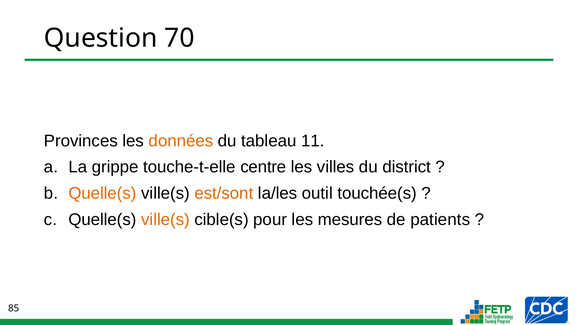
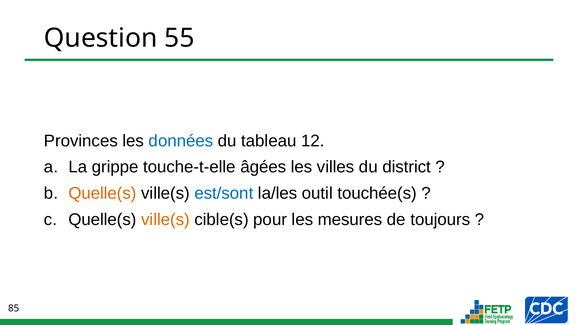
70: 70 -> 55 (179, 38)
données colour: orange -> blue (181, 141)
11: 11 -> 12 (313, 141)
centre: centre -> âgées (263, 167)
est/sont colour: orange -> blue (224, 193)
patients: patients -> toujours (440, 220)
